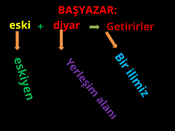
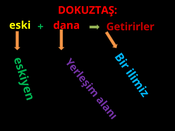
BAŞYAZAR: BAŞYAZAR -> DOKUZTAŞ (88, 10)
diyar: diyar -> dana (66, 25)
